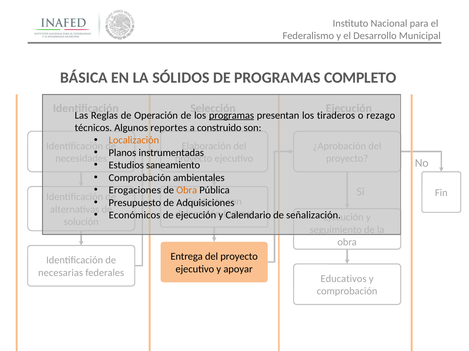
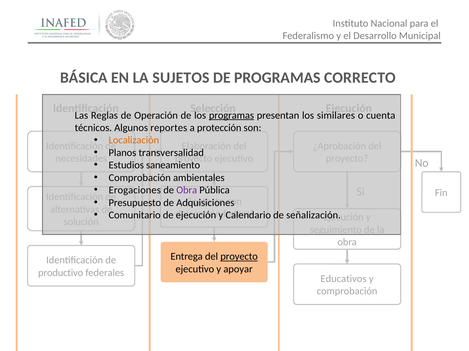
SÓLIDOS: SÓLIDOS -> SUJETOS (181, 78)
COMPLETO: COMPLETO -> CORRECTO (360, 78)
tiraderos: tiraderos -> similares (336, 116)
rezago: rezago -> cuenta (381, 116)
construido: construido -> protección (219, 128)
instrumentadas: instrumentadas -> transversalidad (171, 153)
Obra colour: orange -> purple (187, 191)
Económicos: Económicos -> Comunitario (135, 216)
proyecto underline: none -> present (239, 257)
necesarias: necesarias -> productivo (61, 273)
